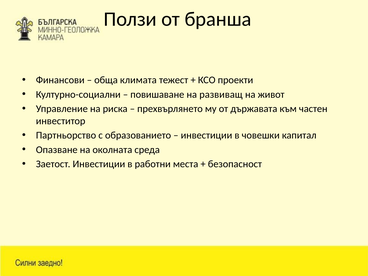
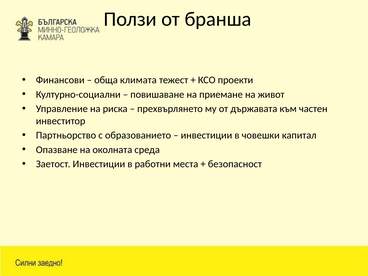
развиващ: развиващ -> приемане (221, 94)
